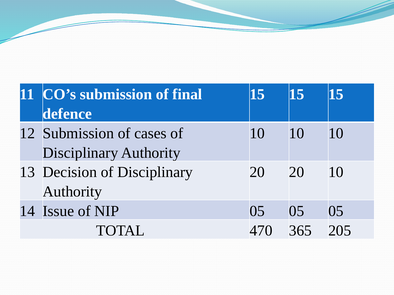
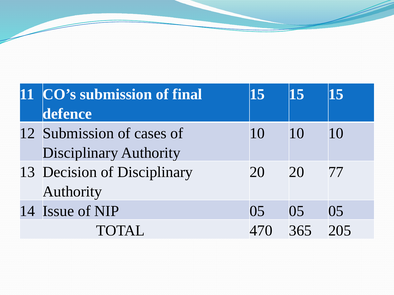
20 10: 10 -> 77 (336, 172)
